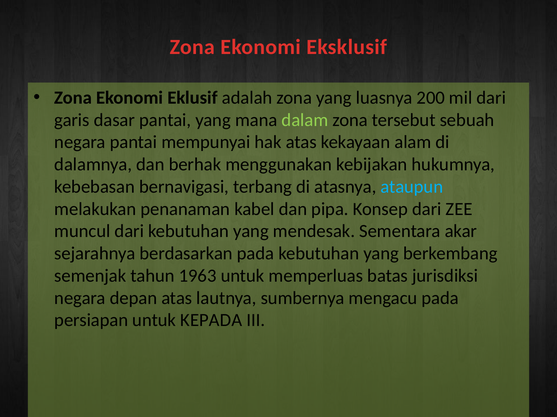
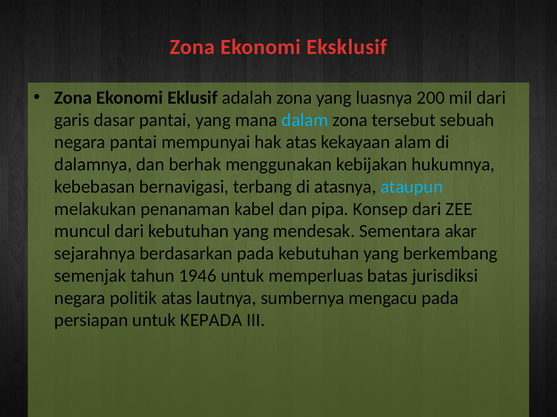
dalam colour: light green -> light blue (305, 120)
1963: 1963 -> 1946 (198, 276)
depan: depan -> politik (133, 298)
